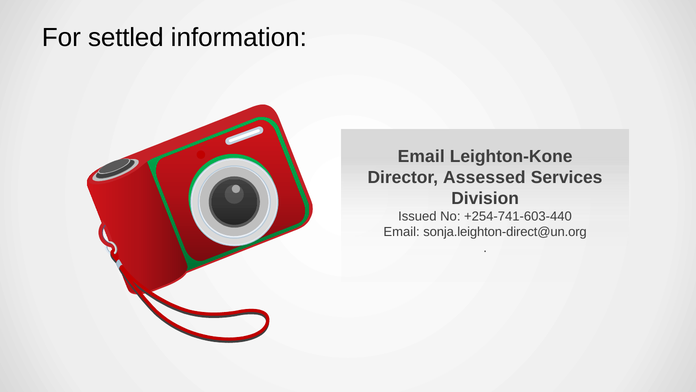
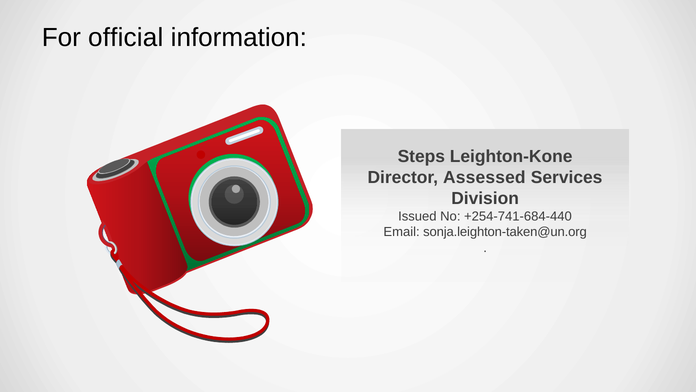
settled: settled -> official (126, 38)
Email: Email -> Steps (421, 156)
+254-741-603-440: +254-741-603-440 -> +254-741-684-440 (518, 216)
sonja.leighton-direct@un.org: sonja.leighton-direct@un.org -> sonja.leighton-taken@un.org (505, 232)
